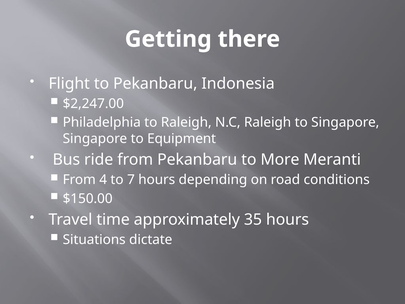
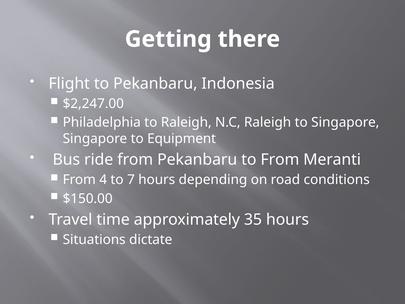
to More: More -> From (280, 159)
